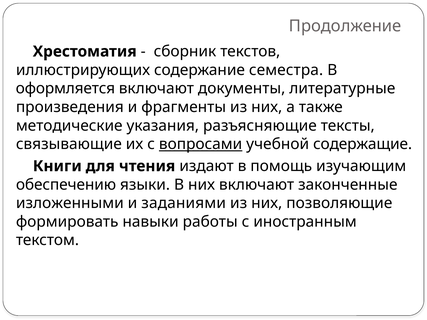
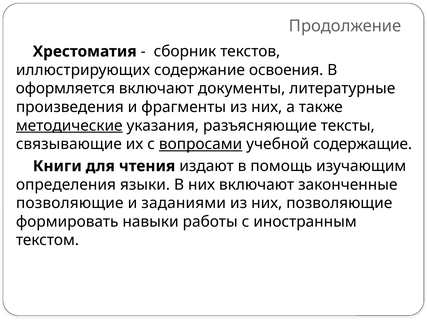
семестра: семестра -> освоения (286, 70)
методические underline: none -> present (69, 126)
обеспечению: обеспечению -> определения (66, 185)
изложенными: изложенными -> позволяющие (70, 203)
